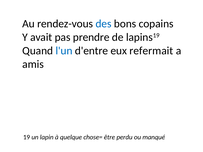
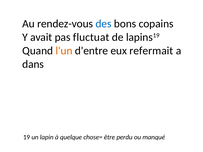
prendre: prendre -> fluctuat (91, 37)
l'un colour: blue -> orange (64, 51)
amis: amis -> dans (33, 64)
